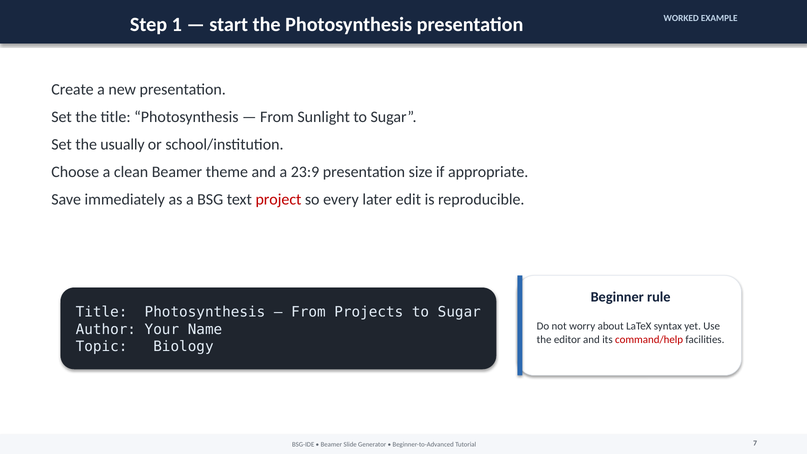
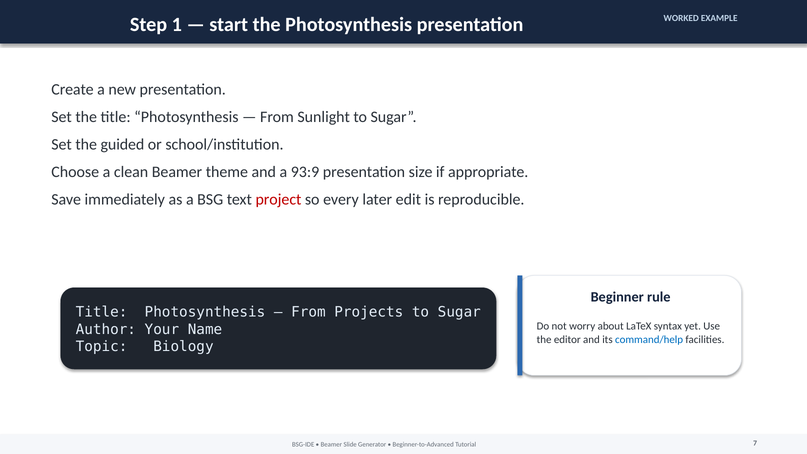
usually: usually -> guided (122, 144)
23:9: 23:9 -> 93:9 (305, 172)
command/help colour: red -> blue (649, 339)
